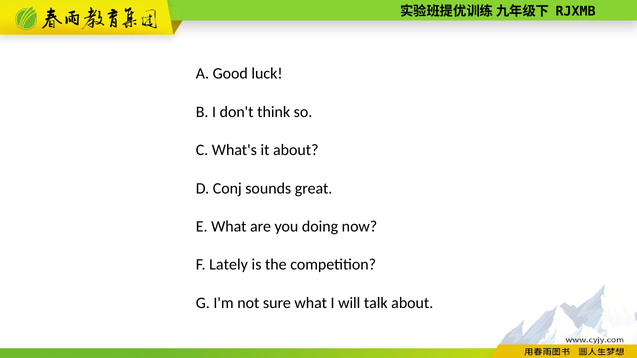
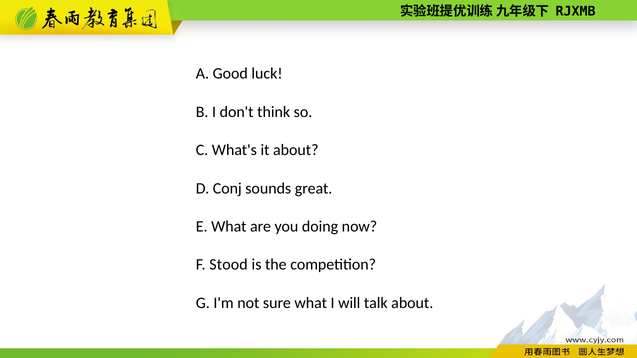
Lately: Lately -> Stood (229, 265)
